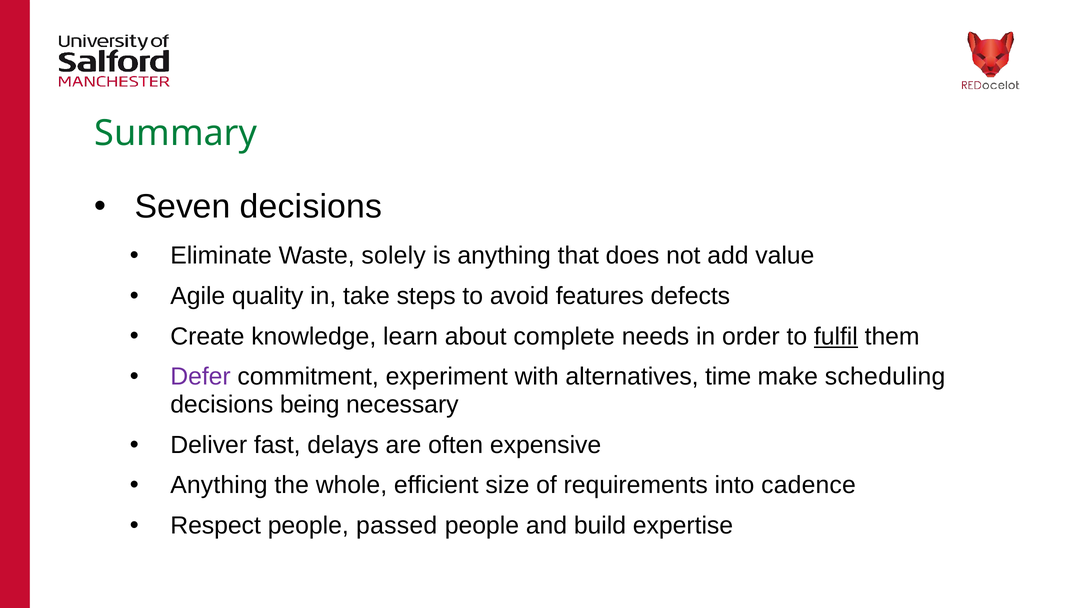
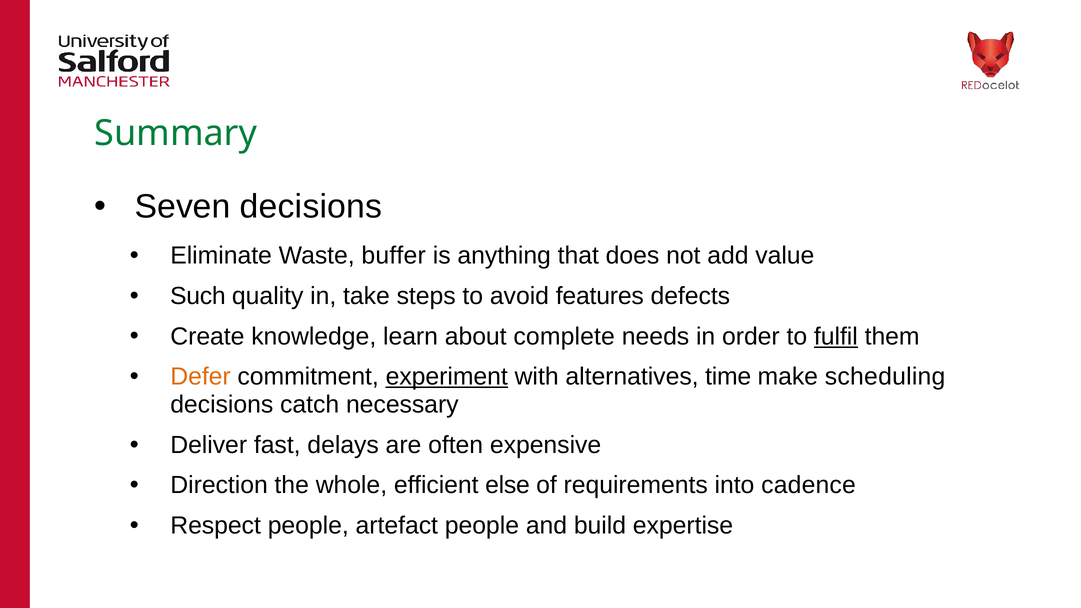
solely: solely -> buffer (394, 256)
Agile: Agile -> Such (198, 296)
Defer colour: purple -> orange (201, 377)
experiment underline: none -> present (447, 377)
being: being -> catch (310, 404)
Anything: Anything -> Direction (219, 485)
size: size -> else (508, 485)
passed: passed -> artefact (397, 526)
